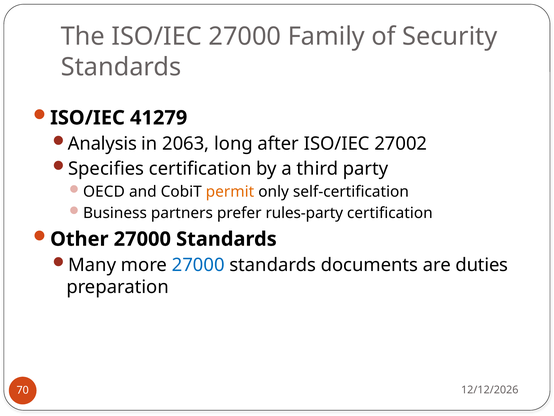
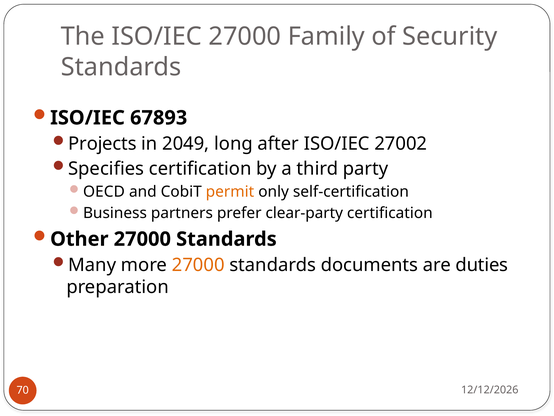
41279: 41279 -> 67893 (159, 118)
Analysis: Analysis -> Projects (102, 144)
2063: 2063 -> 2049 (186, 144)
rules-party: rules-party -> clear-party (304, 213)
27000 colour: blue -> orange (198, 265)
